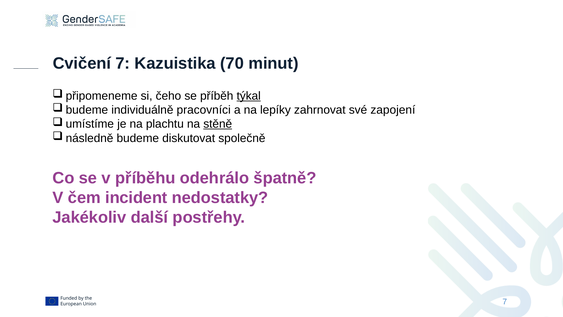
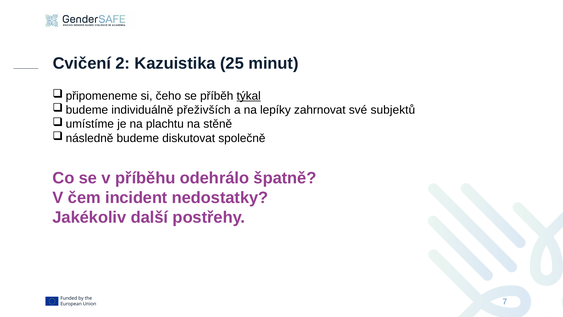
Cvičení 7: 7 -> 2 (123, 63)
70: 70 -> 25 (232, 63)
pracovníci: pracovníci -> přeživších (204, 110)
zapojení: zapojení -> subjektů (393, 110)
stěně underline: present -> none (218, 124)
